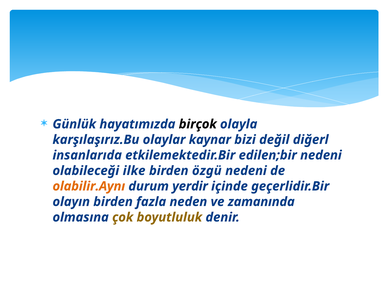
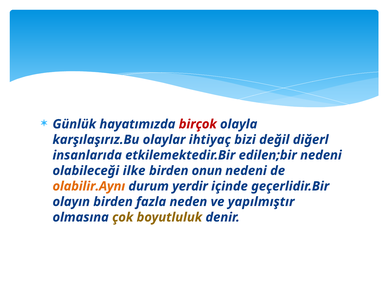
birçok colour: black -> red (198, 124)
kaynar: kaynar -> ihtiyaç (210, 140)
özgü: özgü -> onun (207, 171)
zamanında: zamanında -> yapılmıştır (261, 202)
